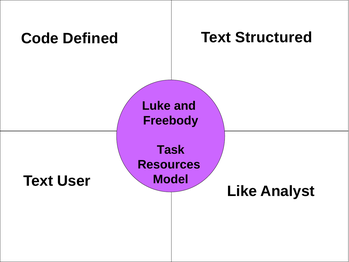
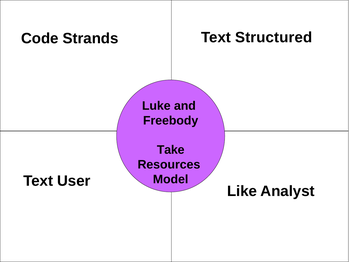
Defined: Defined -> Strands (91, 38)
Task: Task -> Take (171, 150)
